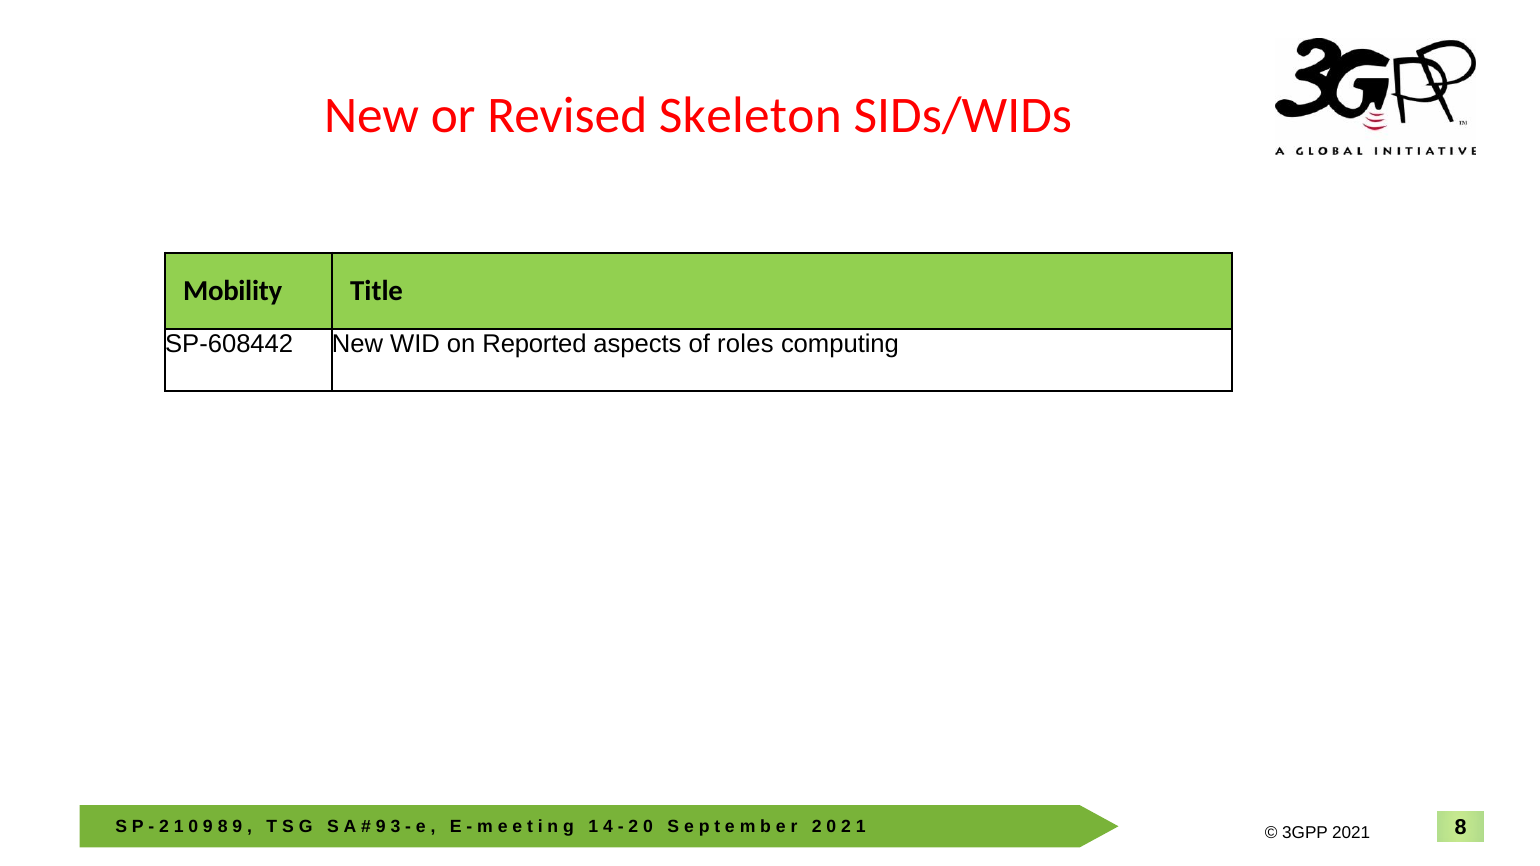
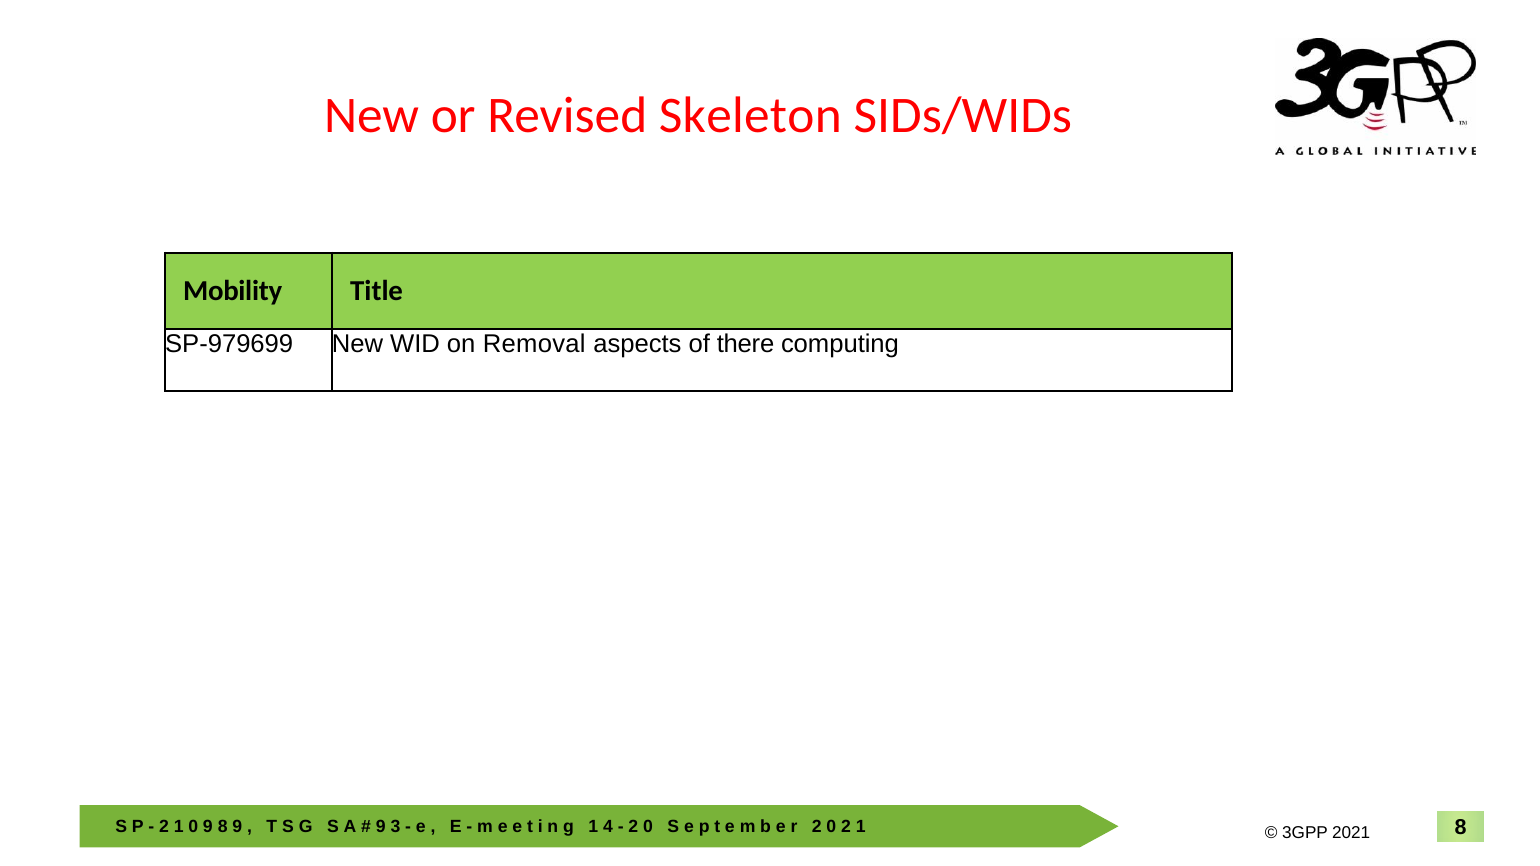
SP-608442: SP-608442 -> SP-979699 (229, 344)
Reported: Reported -> Removal (534, 344)
roles: roles -> there (746, 344)
